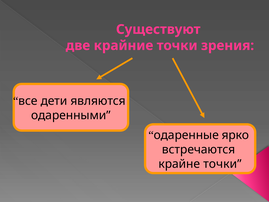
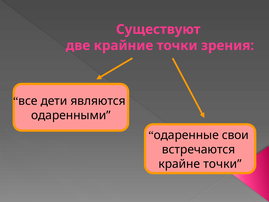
ярко: ярко -> свои (235, 135)
